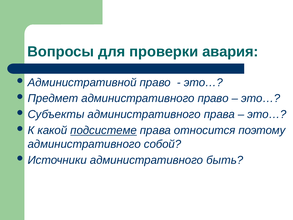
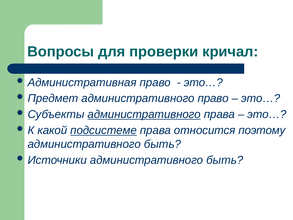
авария: авария -> кричал (230, 52)
Административной: Административной -> Административная (82, 82)
административного underline: none -> present (144, 114)
собой: собой -> быть (163, 144)
